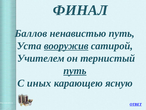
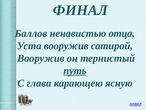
ненавистью путь: путь -> отца (122, 33)
вооружив underline: present -> none (66, 46)
Учителем: Учителем -> Вооружив (41, 58)
иных: иных -> глава (39, 83)
